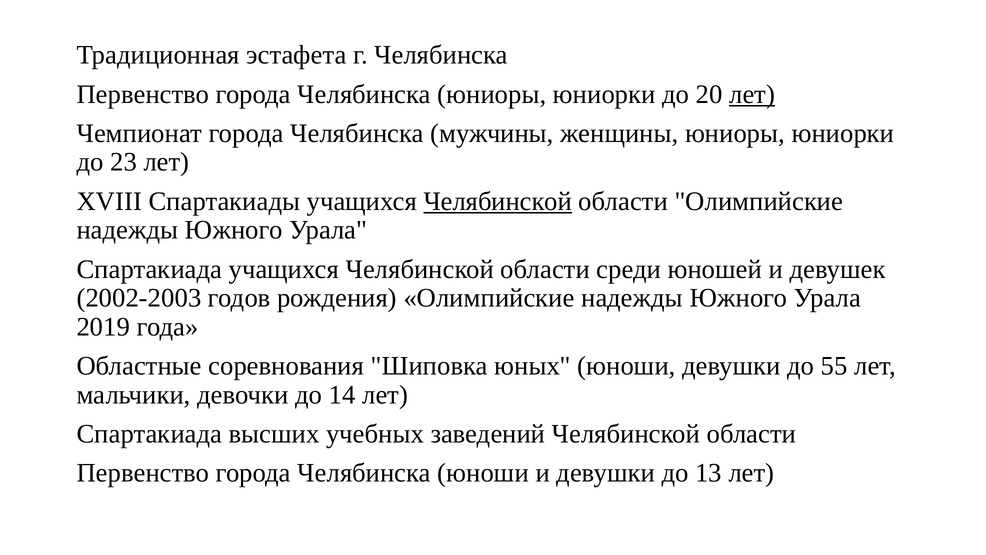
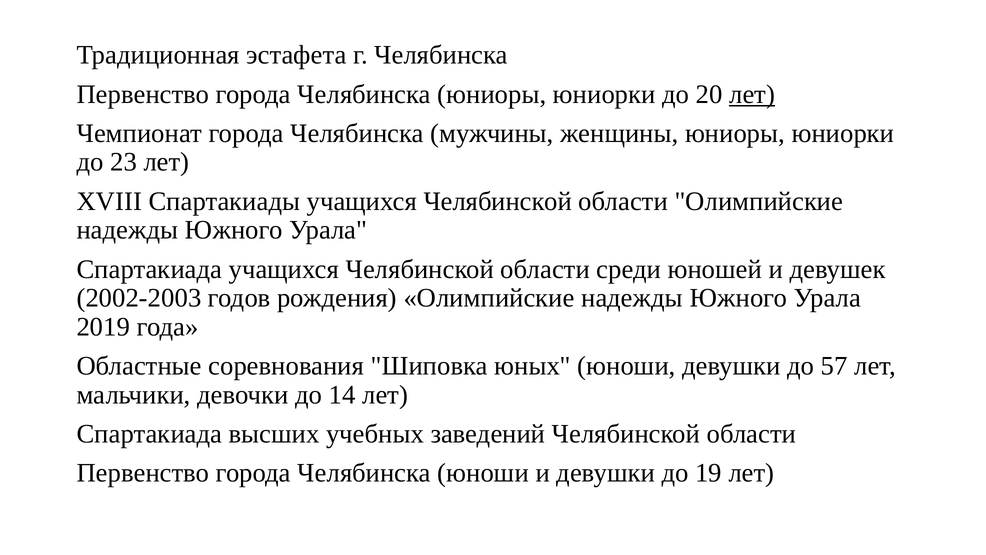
Челябинской underline: present -> none (498, 201)
55: 55 -> 57 (834, 366)
13: 13 -> 19 (709, 473)
